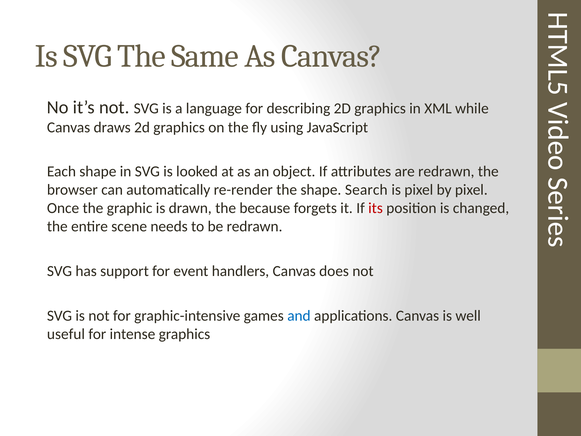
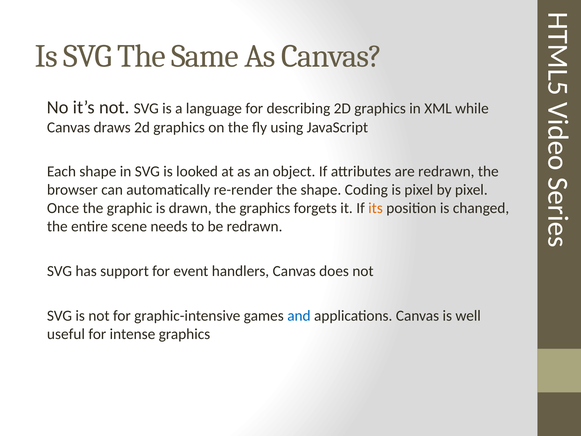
Search: Search -> Coding (366, 190)
the because: because -> graphics (265, 208)
its colour: red -> orange (376, 208)
